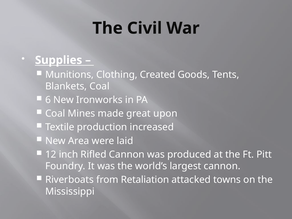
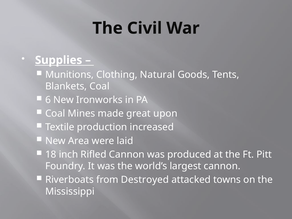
Created: Created -> Natural (157, 75)
12: 12 -> 18 (51, 154)
Retaliation: Retaliation -> Destroyed (145, 180)
